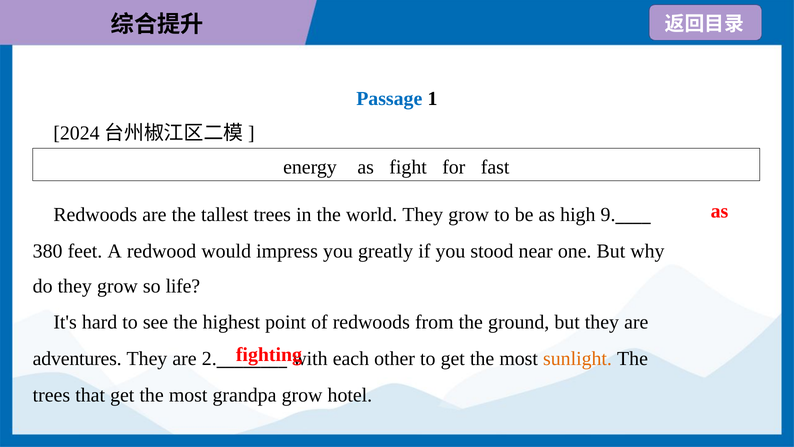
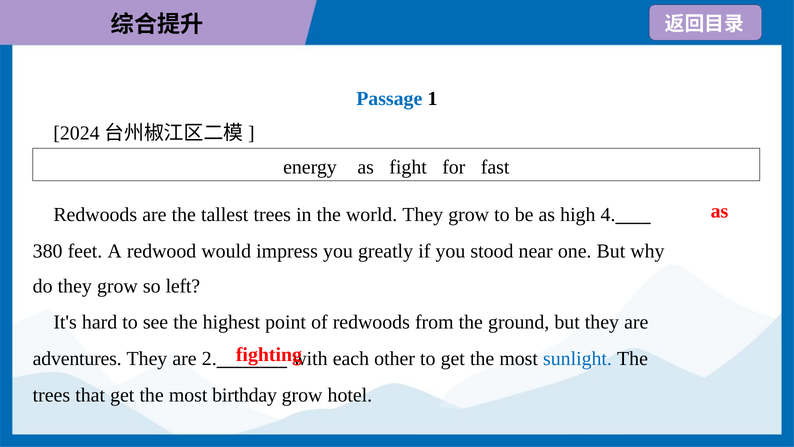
9: 9 -> 4 (608, 215)
life: life -> left (183, 286)
sunlight colour: orange -> blue (578, 359)
grandpa: grandpa -> birthday (245, 395)
